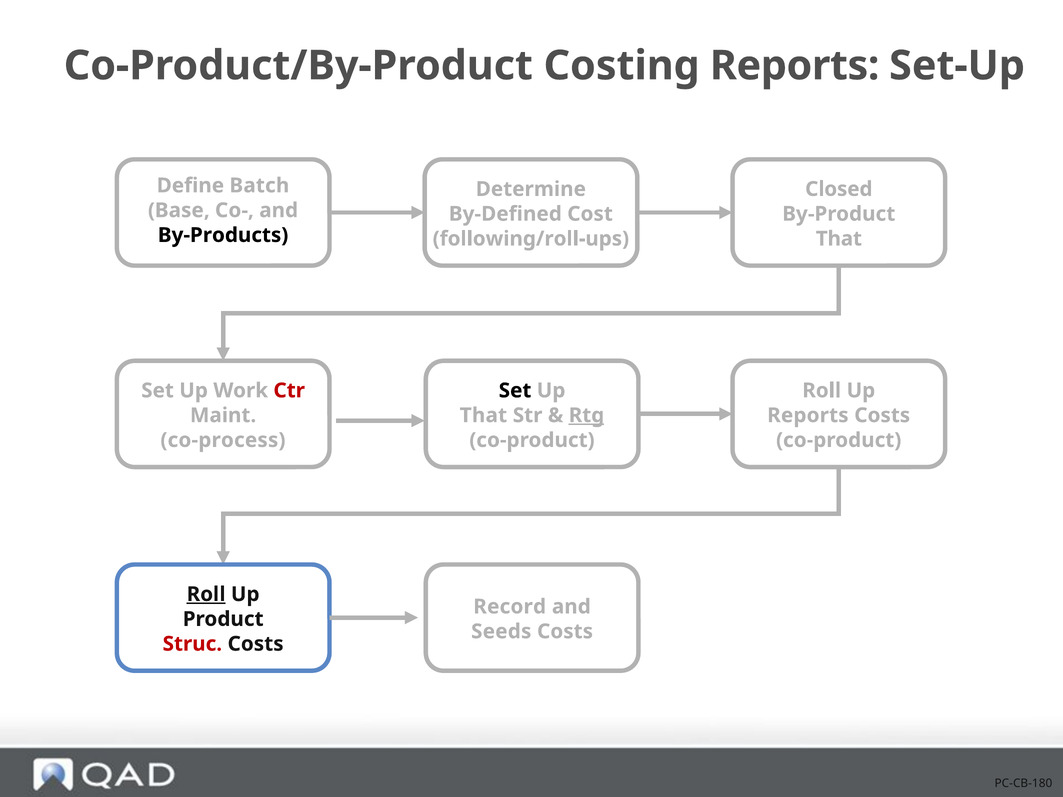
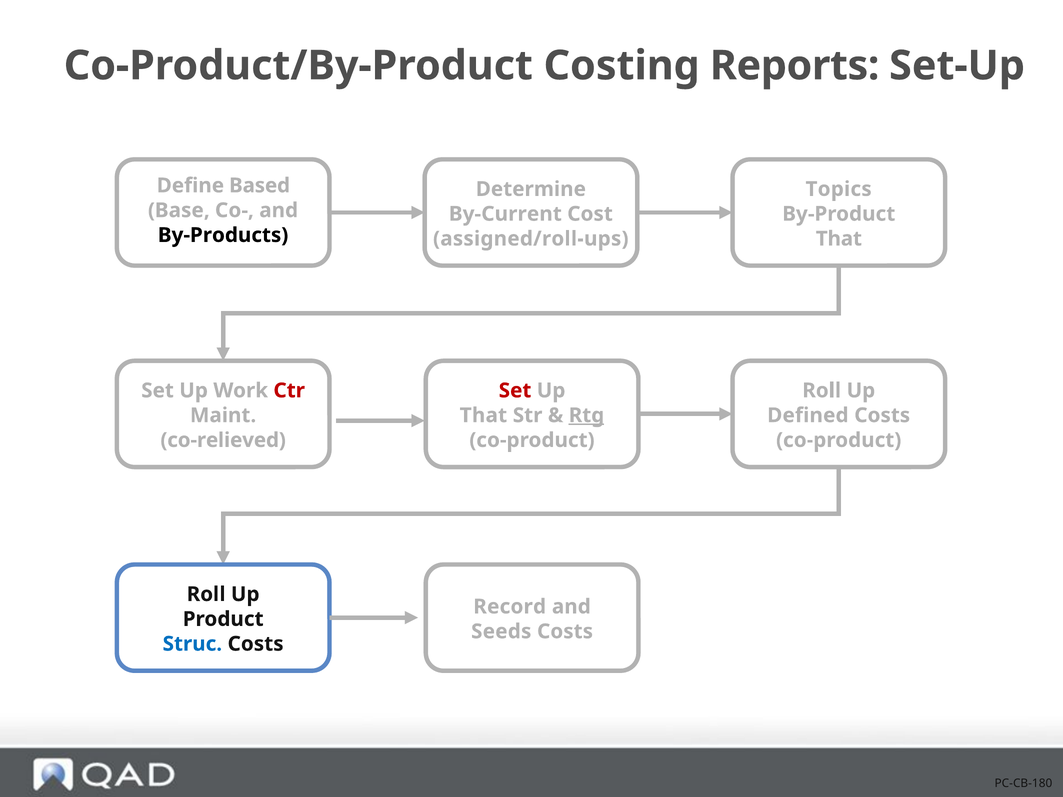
Batch: Batch -> Based (260, 186)
Closed: Closed -> Topics (839, 189)
By-Defined: By-Defined -> By-Current (505, 214)
following/roll-ups: following/roll-ups -> assigned/roll-ups (531, 239)
Set colour: black -> red (515, 391)
Reports: Reports -> Defined (808, 415)
co-process: co-process -> co-relieved (223, 440)
Roll underline: present -> none (206, 594)
Struc colour: red -> blue (192, 644)
